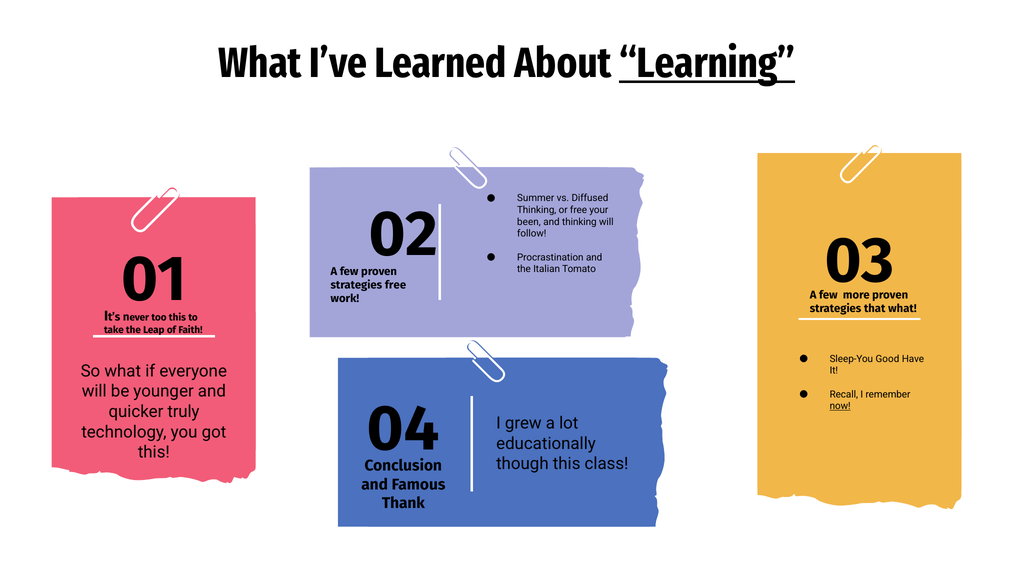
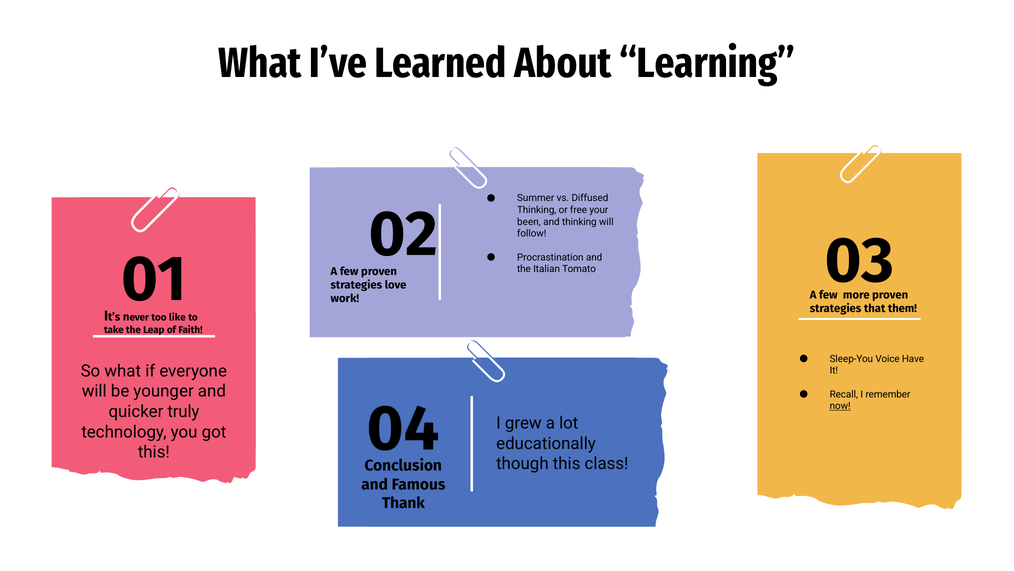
Learning underline: present -> none (707, 63)
strategies free: free -> love (396, 285)
that what: what -> them (902, 308)
too this: this -> like (177, 317)
Good: Good -> Voice (888, 358)
